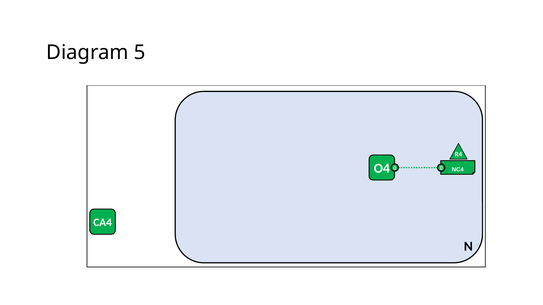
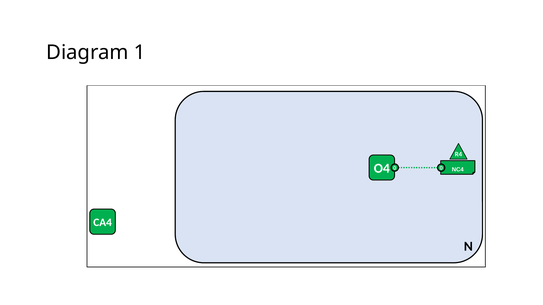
5: 5 -> 1 (140, 52)
